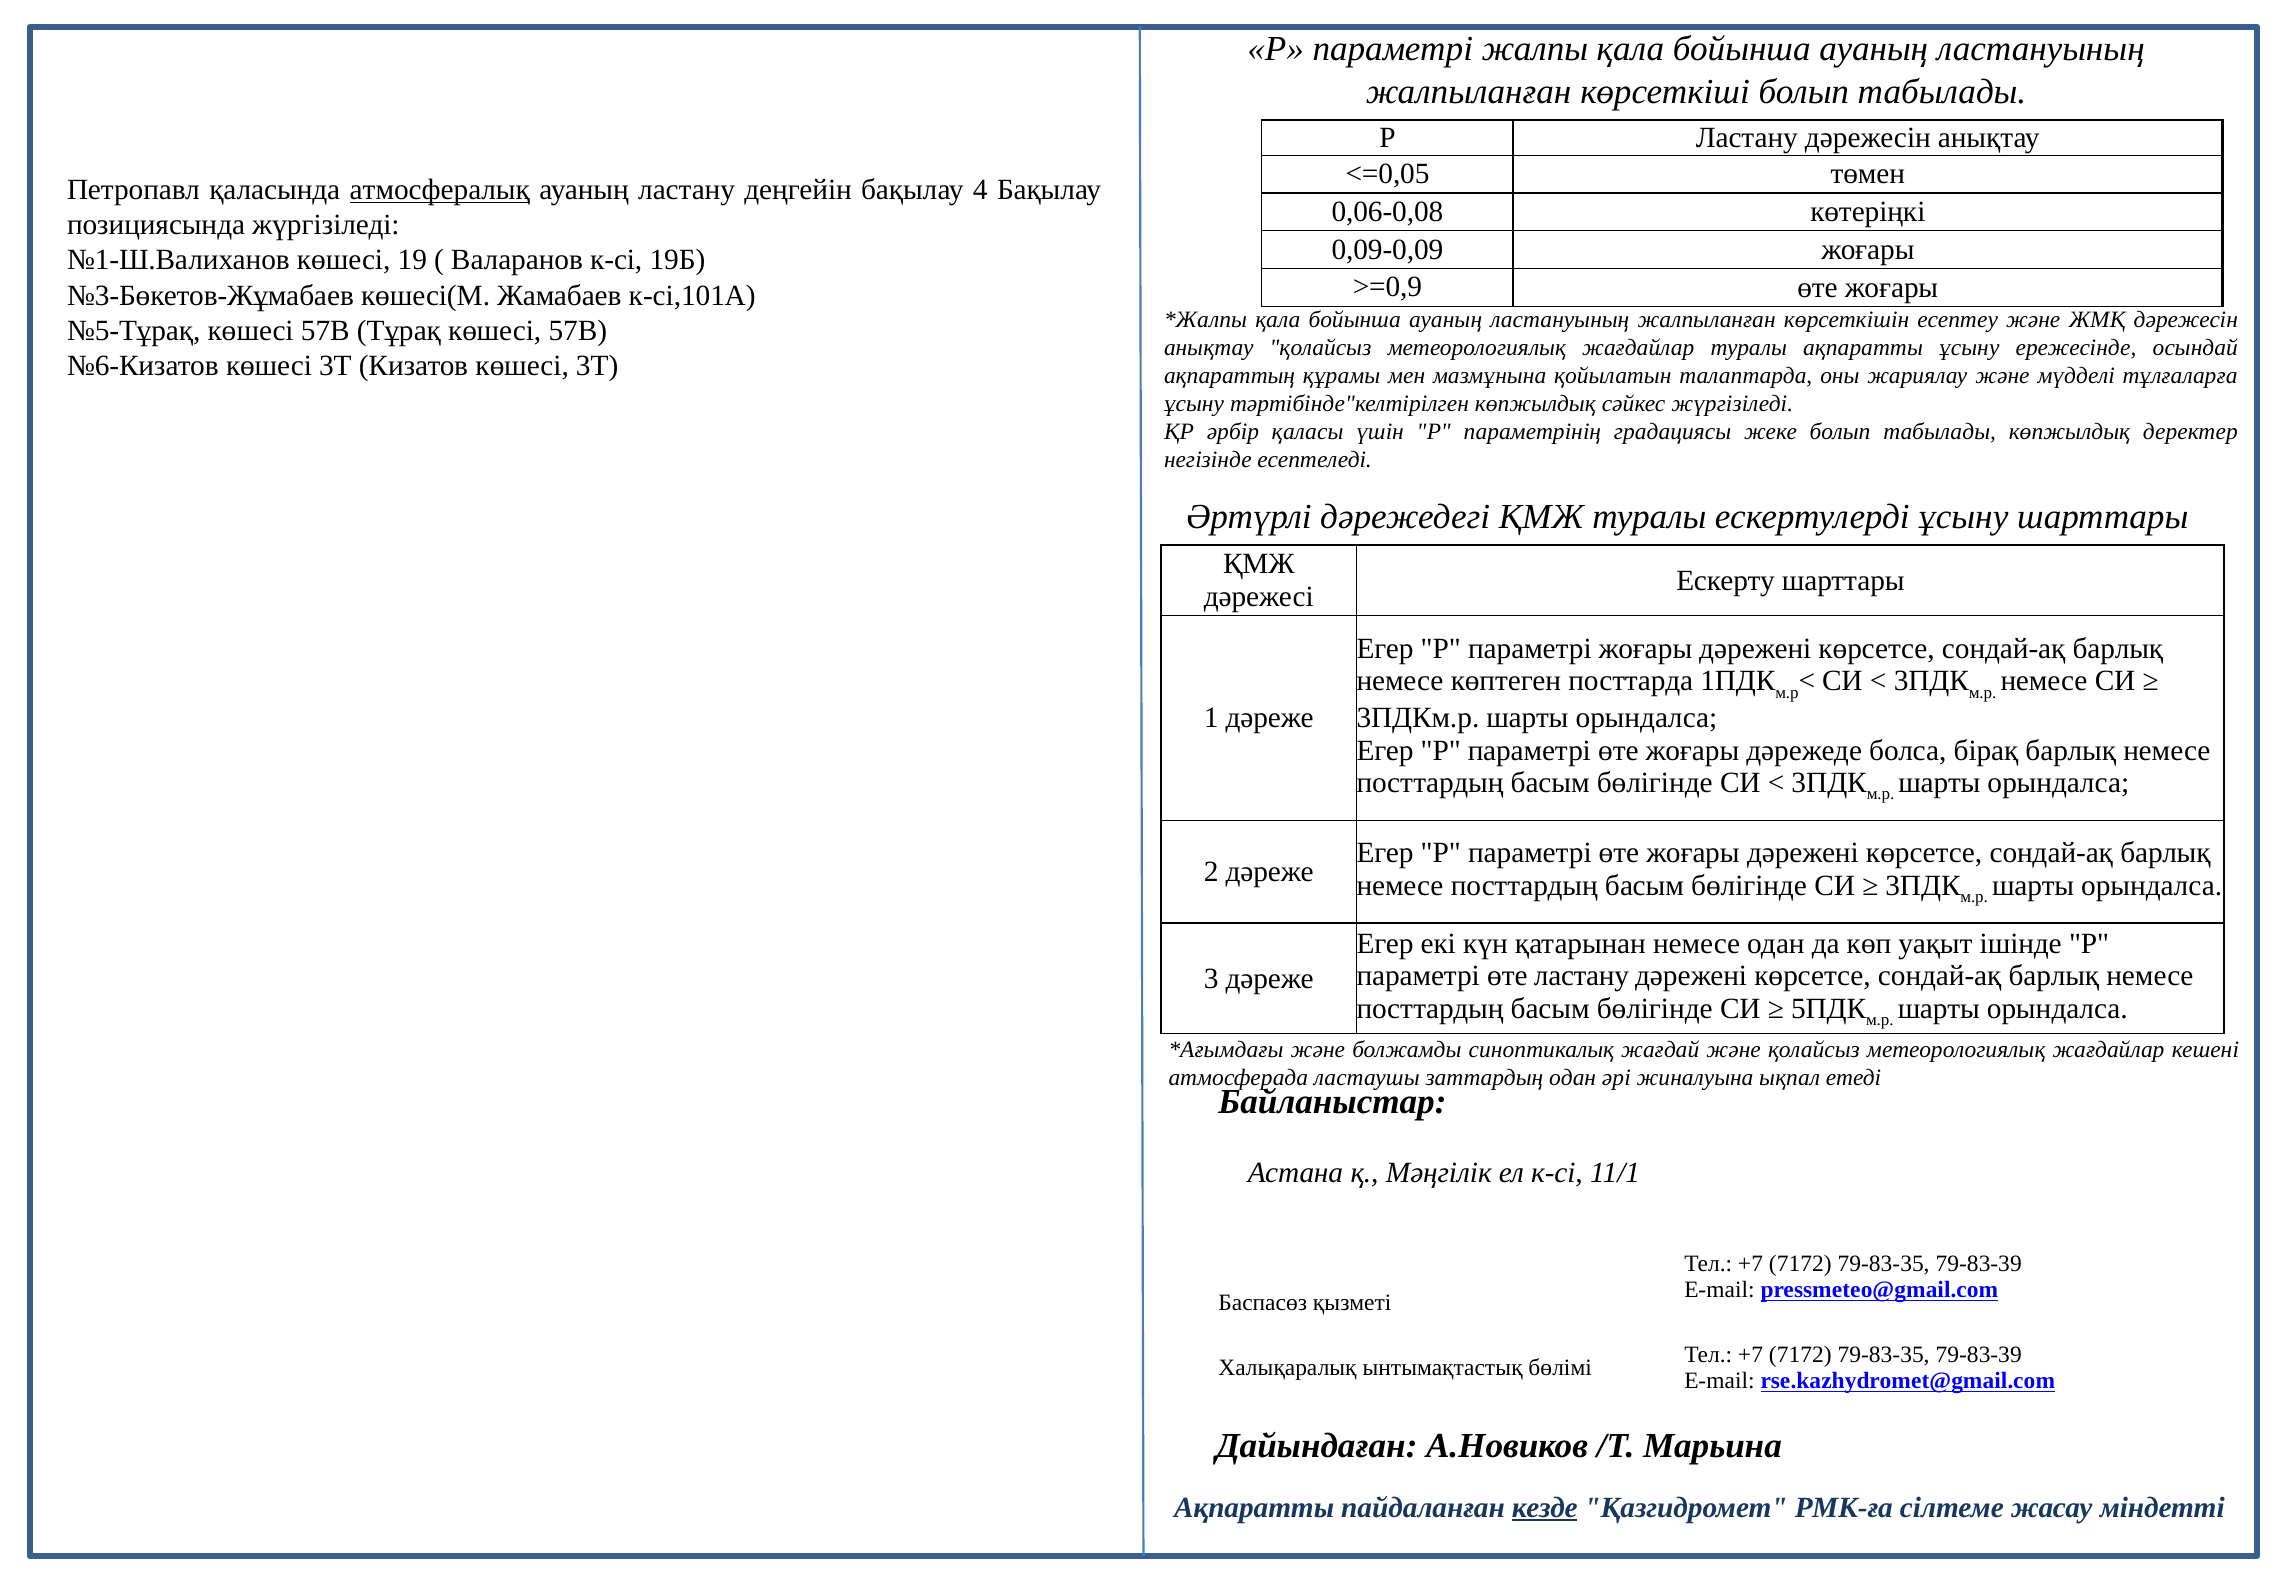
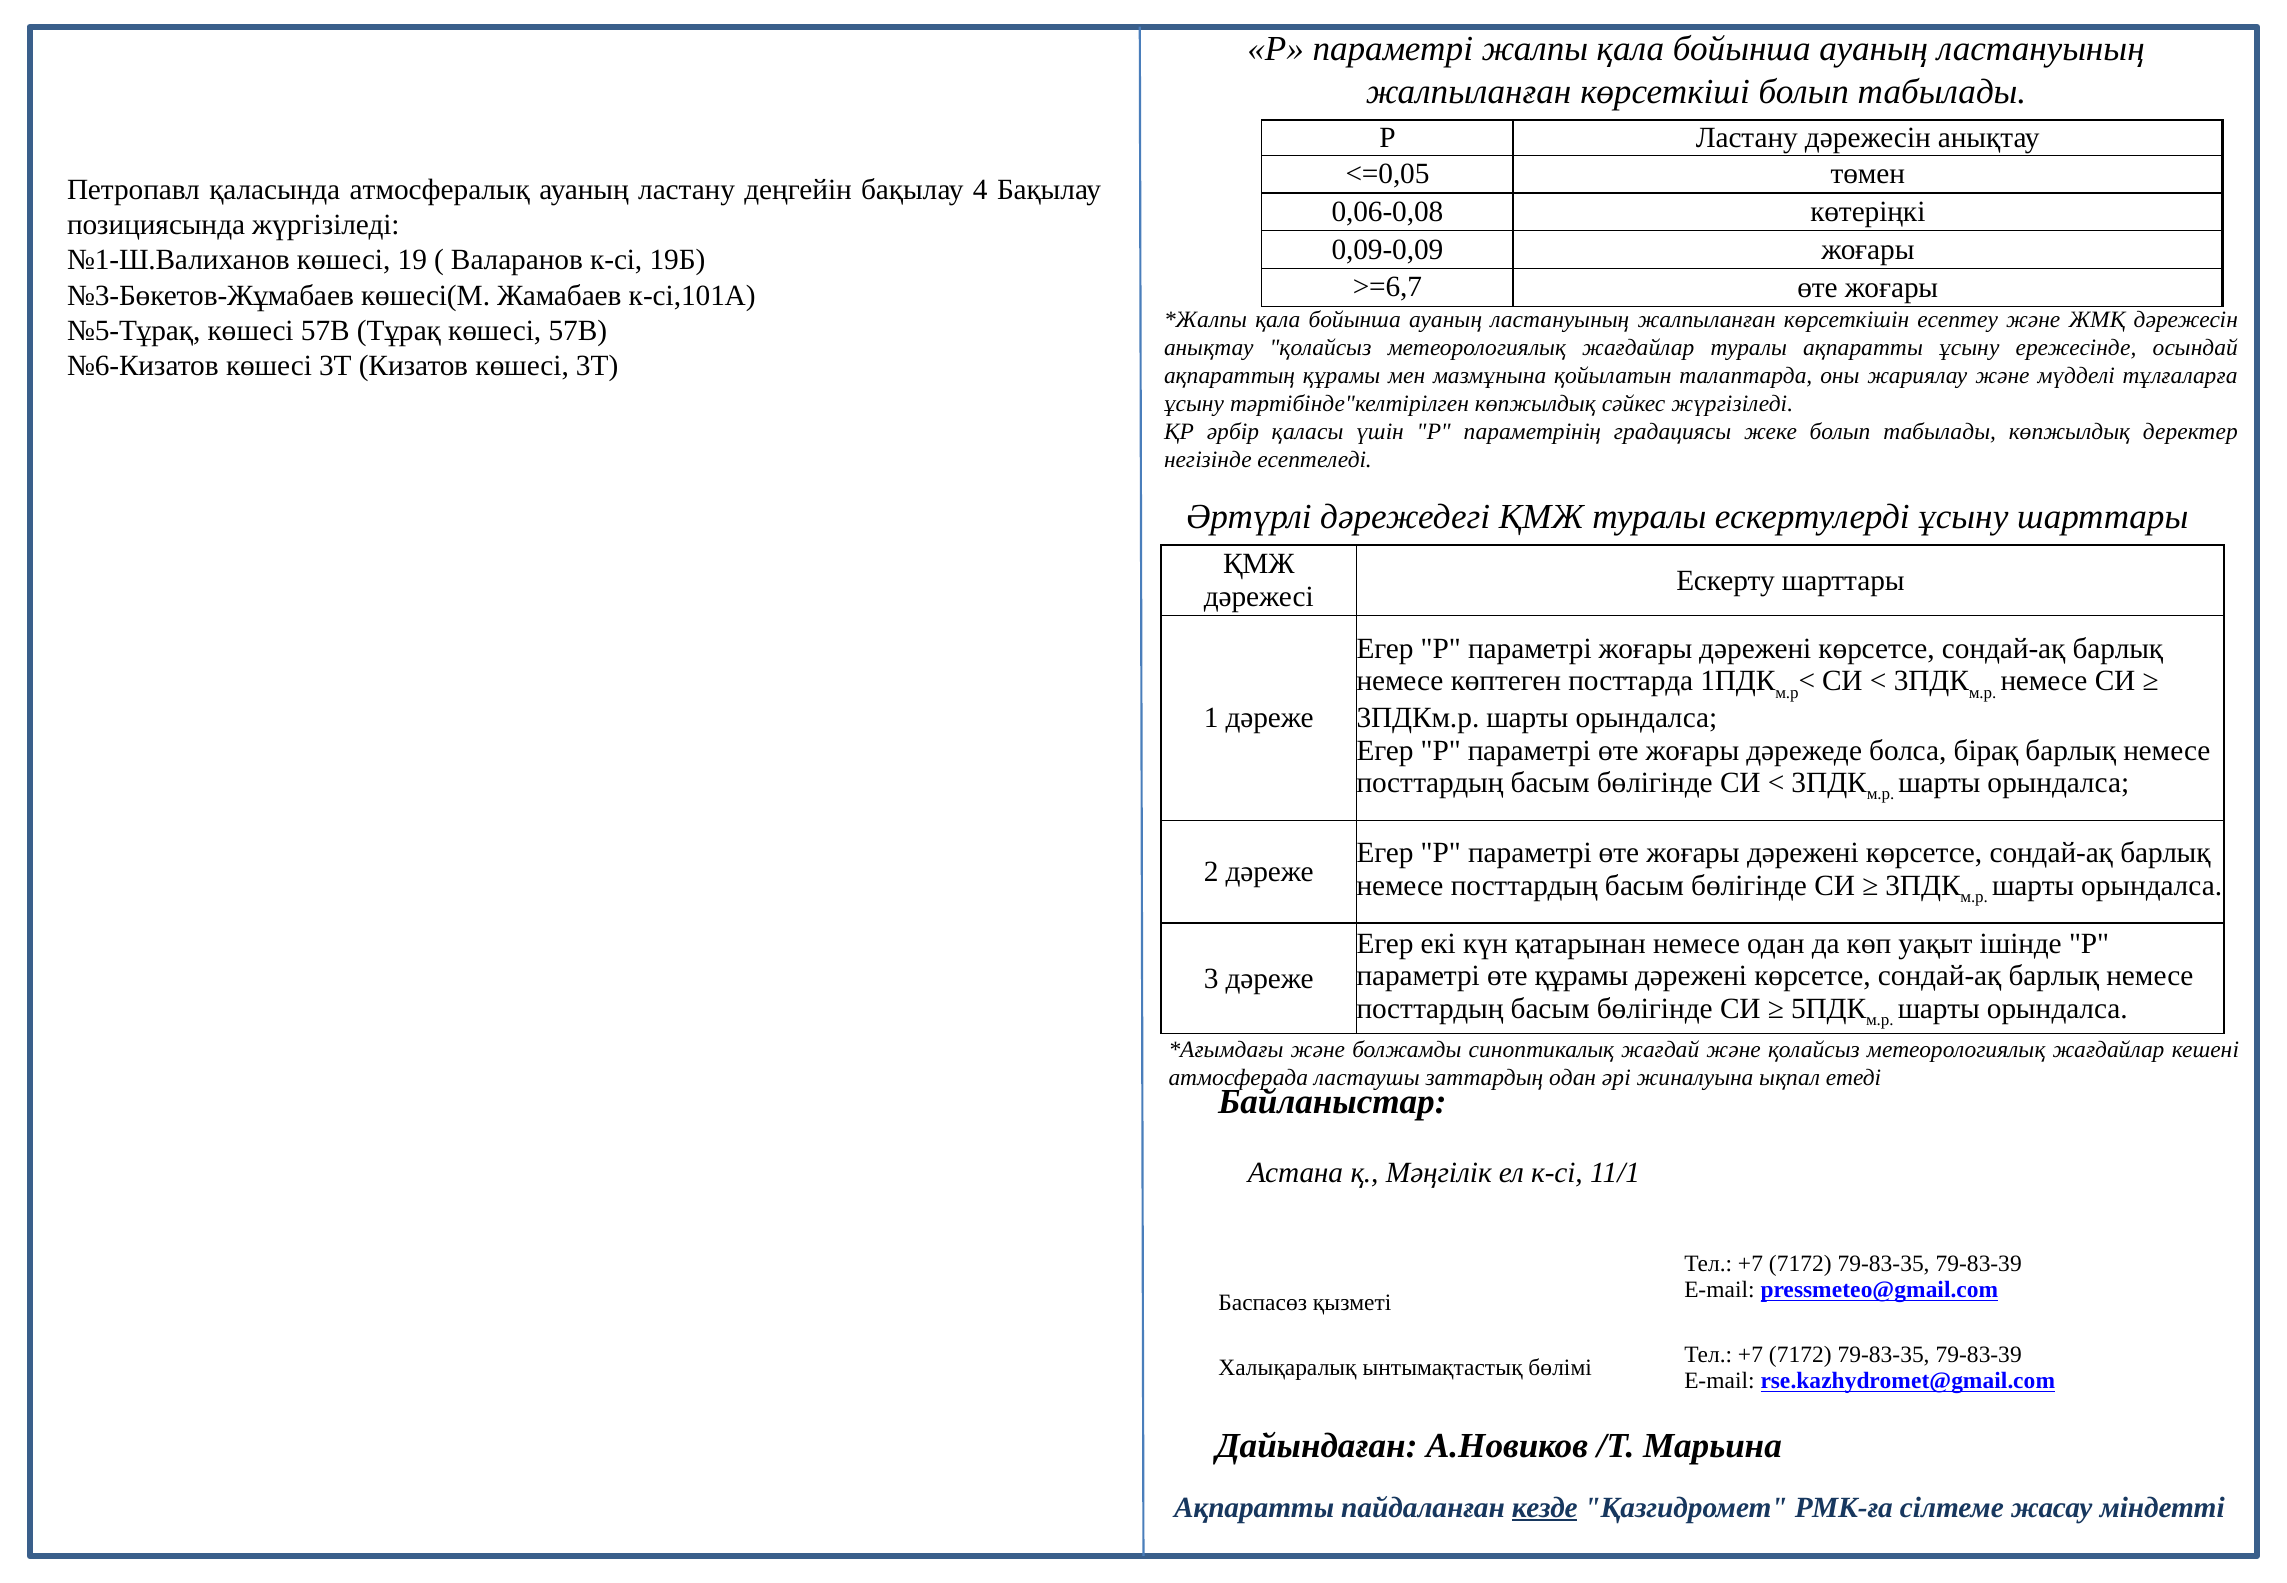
атмосфералық underline: present -> none (440, 190)
>=0,9: >=0,9 -> >=6,7 (1387, 287)
өте ластану: ластану -> құрамы (1581, 976)
